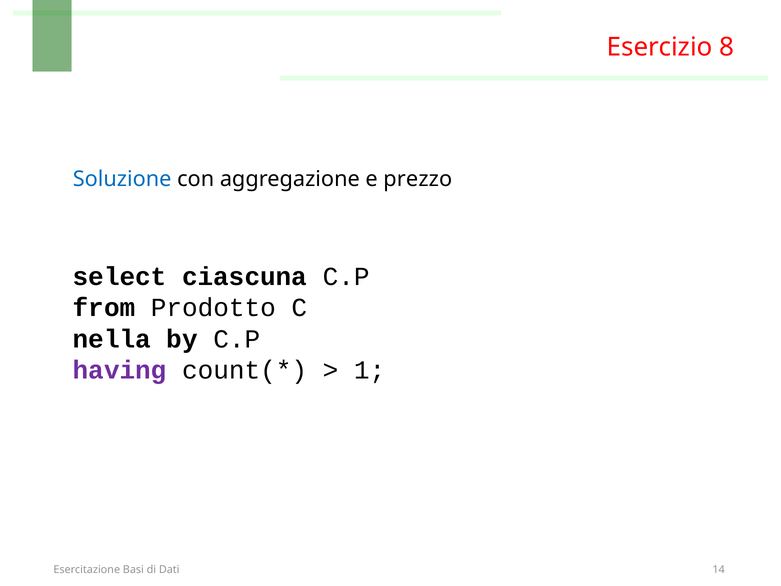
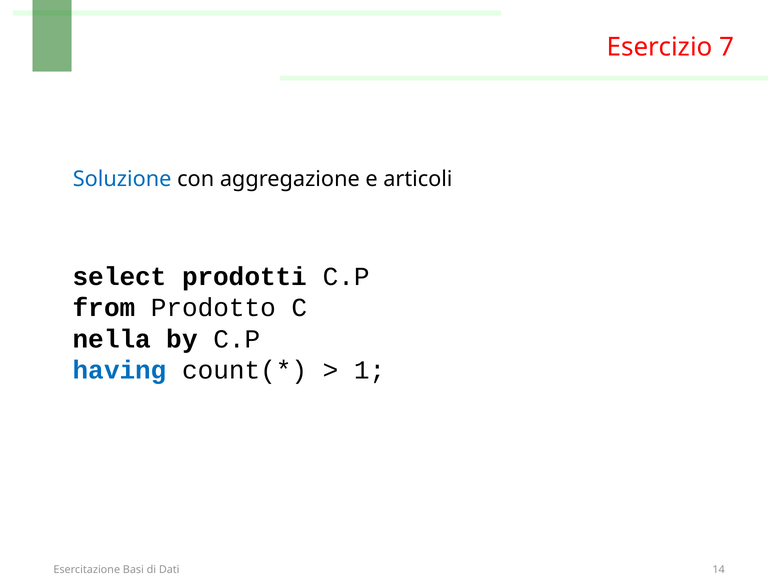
8: 8 -> 7 (727, 47)
prezzo: prezzo -> articoli (418, 179)
ciascuna: ciascuna -> prodotti (245, 277)
having colour: purple -> blue (120, 370)
